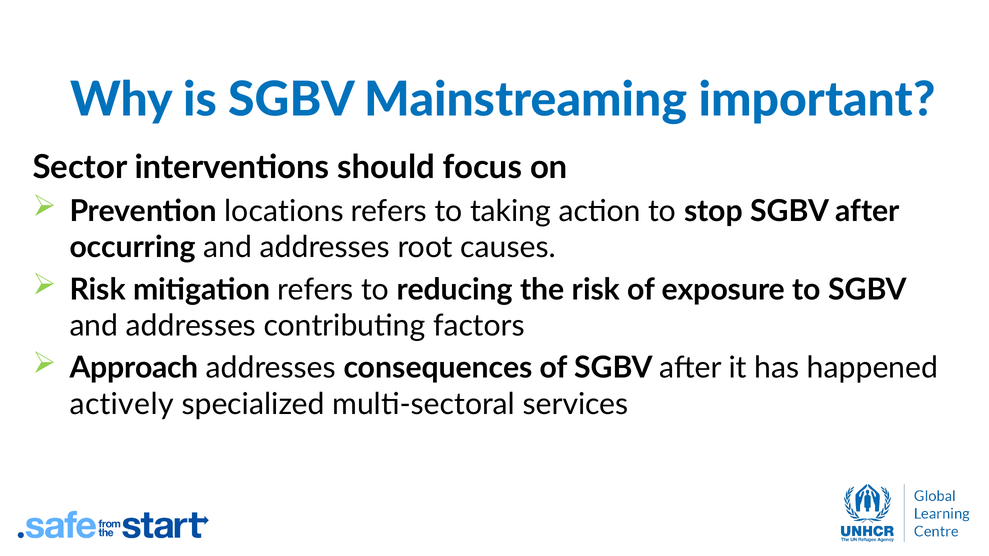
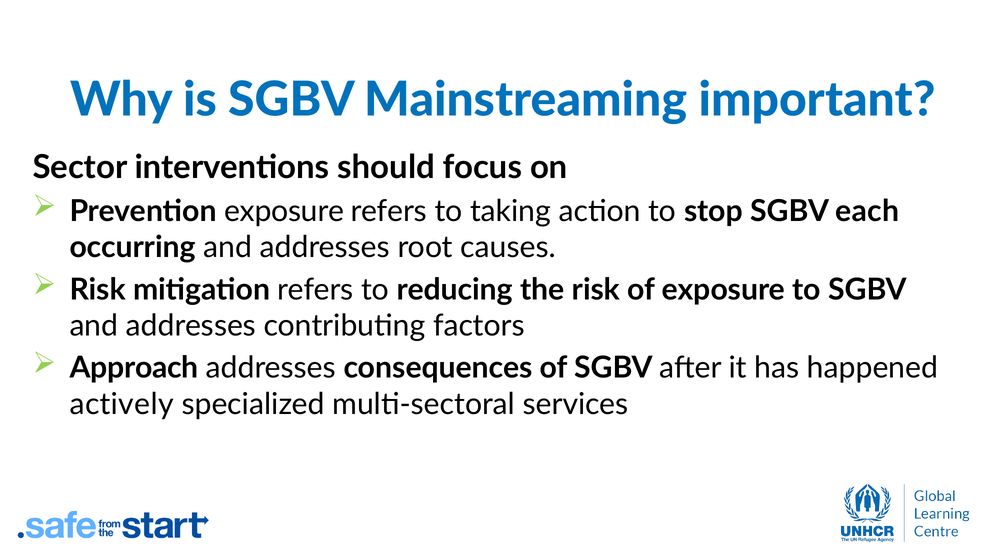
Prevention locations: locations -> exposure (284, 211)
stop SGBV after: after -> each (867, 211)
